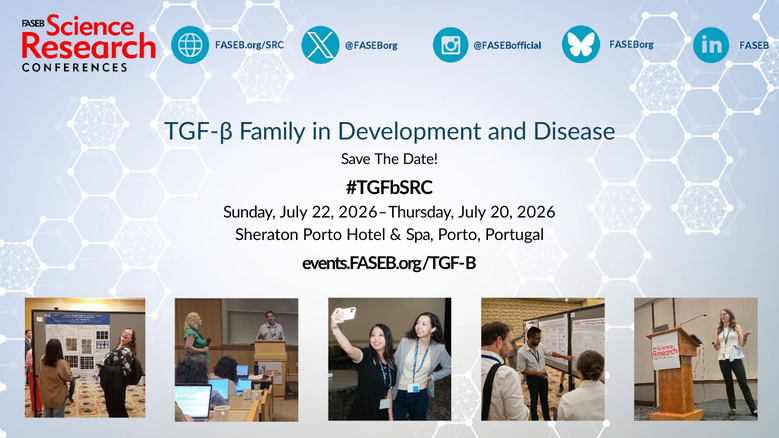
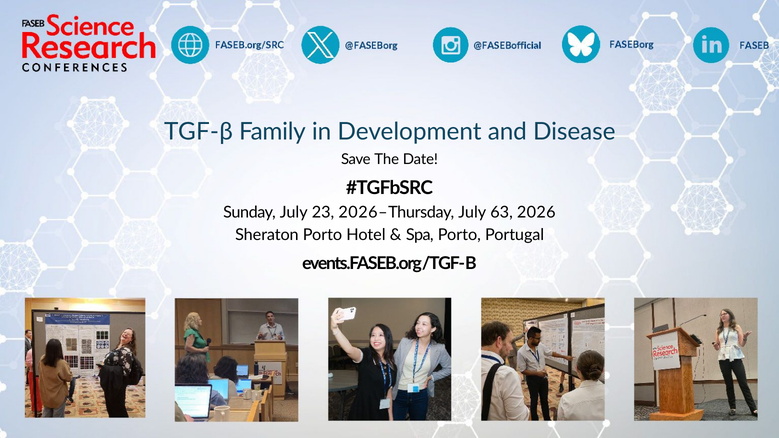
22: 22 -> 23 (323, 212)
20: 20 -> 63 (502, 212)
